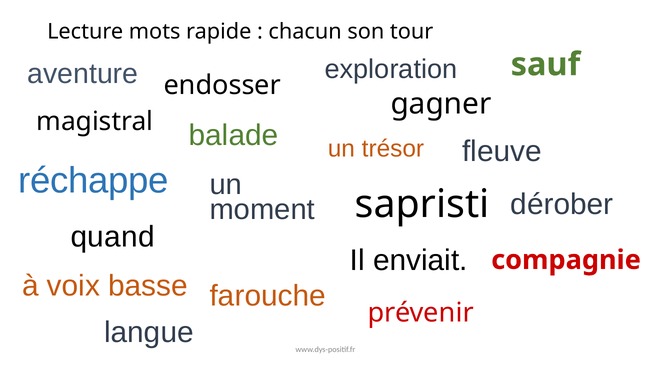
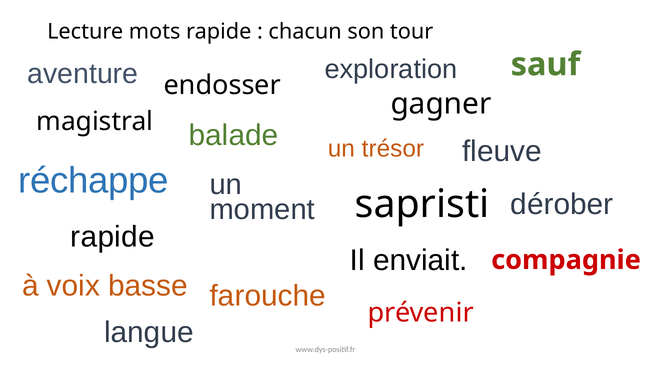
quand: quand -> rapide (113, 237)
